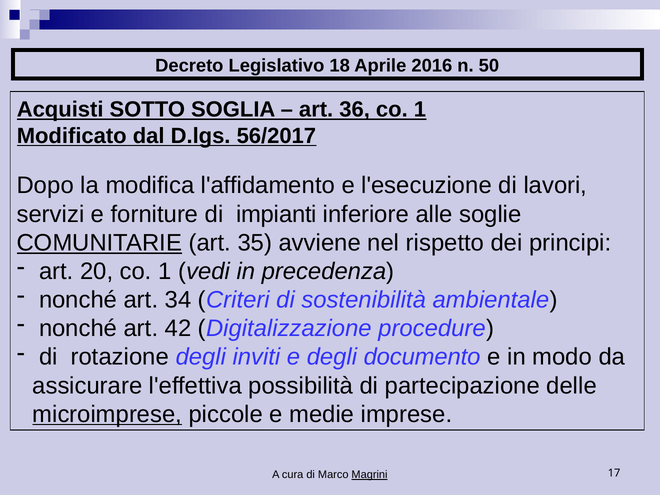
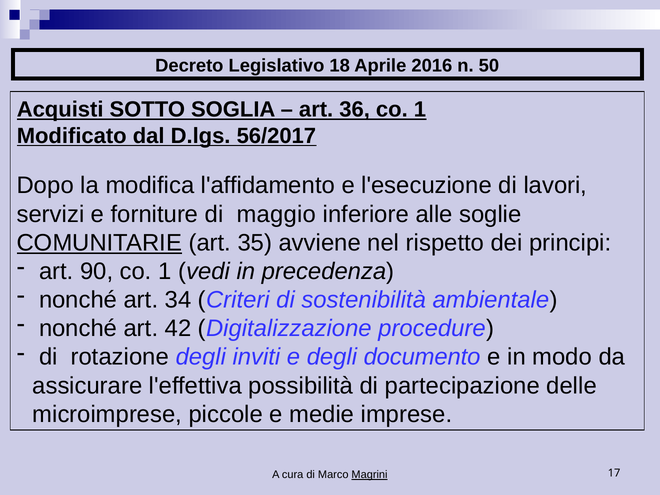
impianti: impianti -> maggio (276, 214)
20: 20 -> 90 (97, 271)
microimprese underline: present -> none (107, 414)
